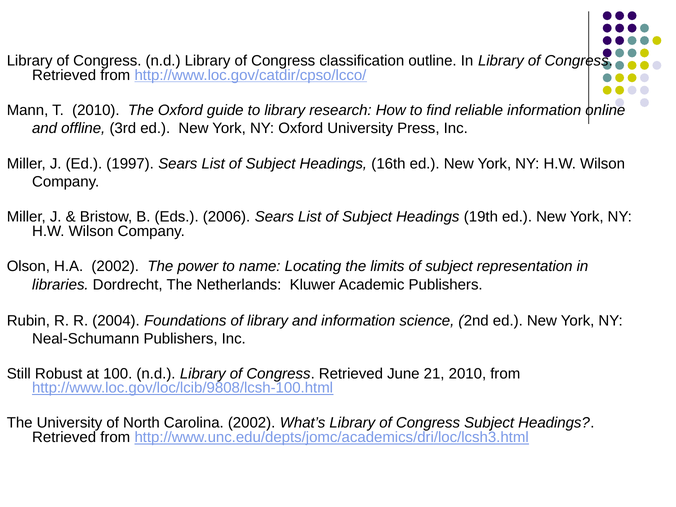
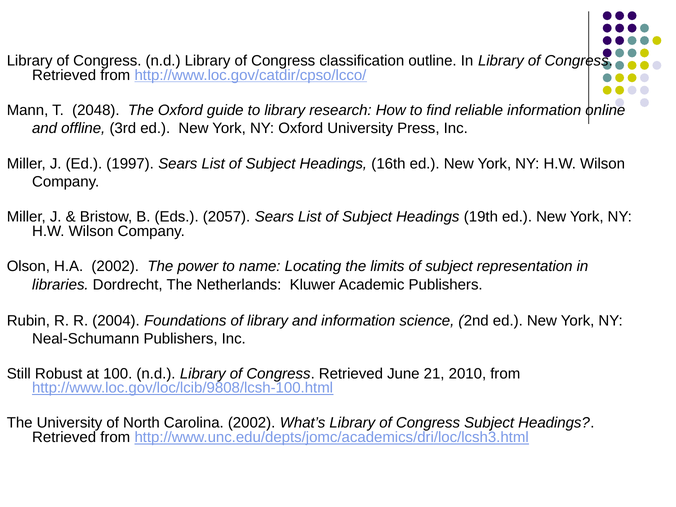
T 2010: 2010 -> 2048 (96, 110)
2006: 2006 -> 2057 (227, 217)
